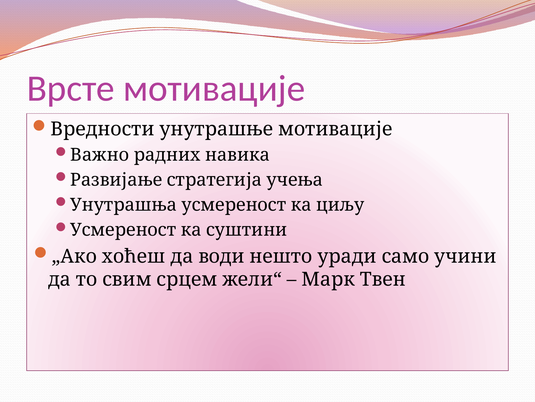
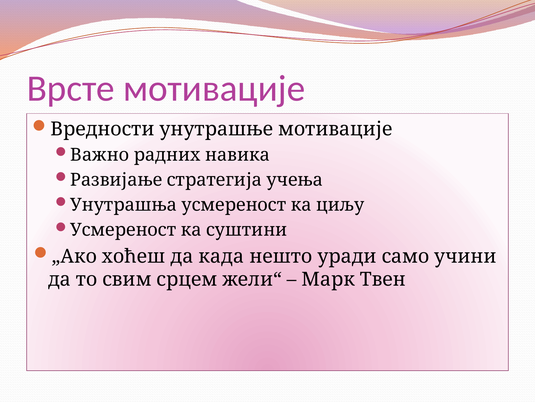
води: води -> када (221, 256)
